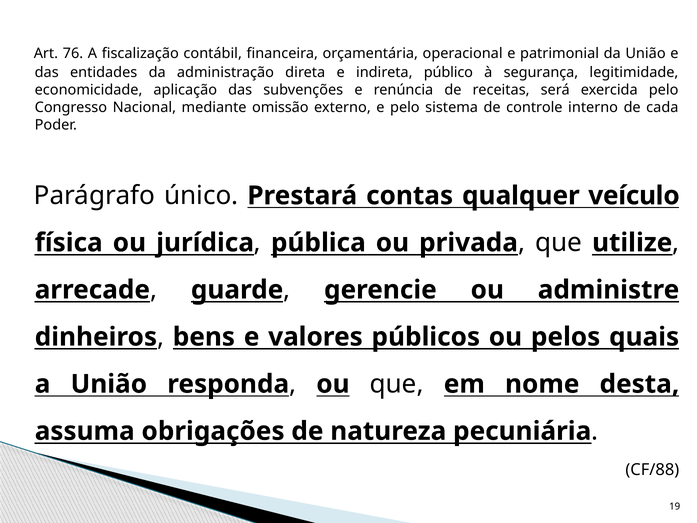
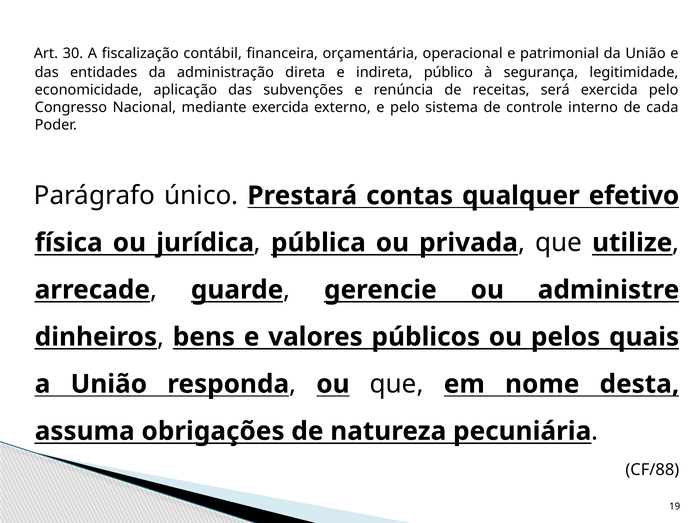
76: 76 -> 30 (73, 54)
mediante omissão: omissão -> exercida (280, 107)
veículo: veículo -> efetivo (634, 196)
